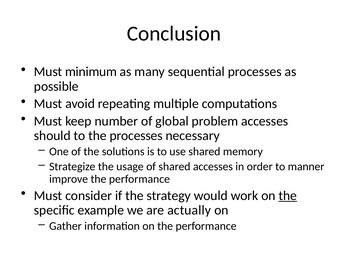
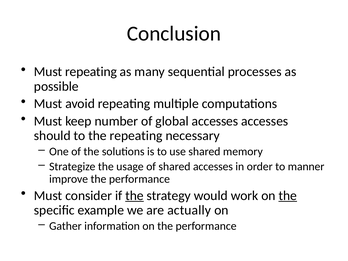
Must minimum: minimum -> repeating (91, 72)
global problem: problem -> accesses (215, 121)
the processes: processes -> repeating (136, 136)
the underline: none -> present (135, 196)
